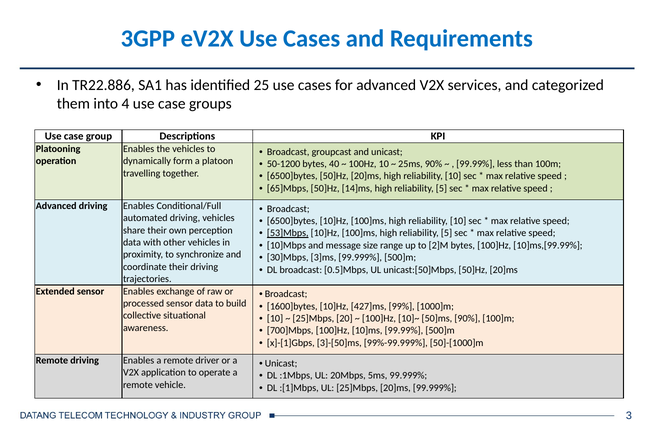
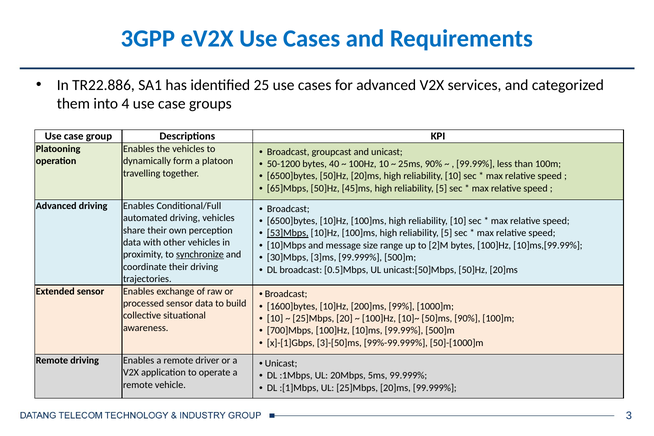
14]ms: 14]ms -> 45]ms (357, 188)
synchronize underline: none -> present (200, 255)
427]ms: 427]ms -> 200]ms (369, 306)
